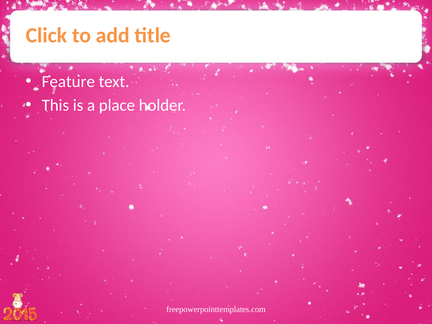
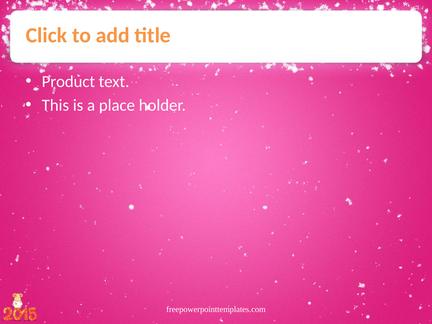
Feature: Feature -> Product (68, 82)
